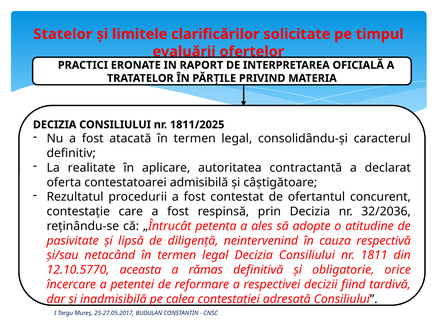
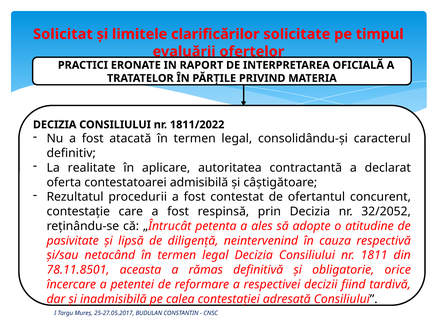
Statelor: Statelor -> Solicitat (63, 34)
1811/2025: 1811/2025 -> 1811/2022 (197, 125)
32/2036: 32/2036 -> 32/2052 (386, 211)
12.10.5770: 12.10.5770 -> 78.11.8501 (78, 270)
